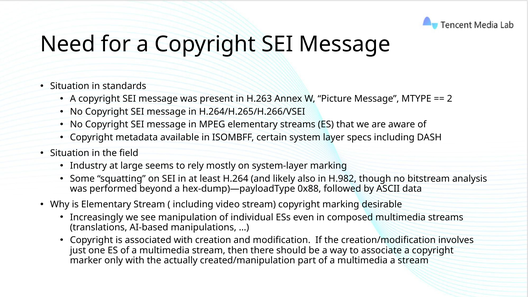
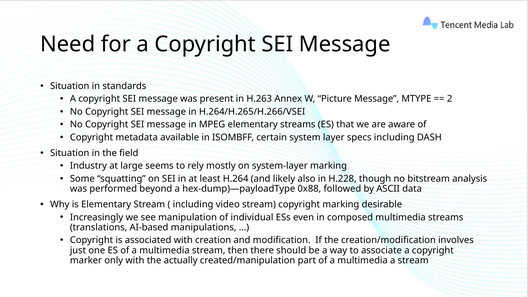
H.982: H.982 -> H.228 (343, 179)
